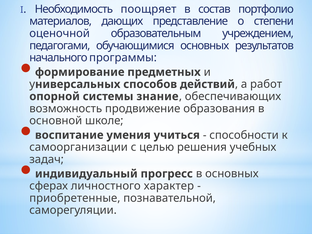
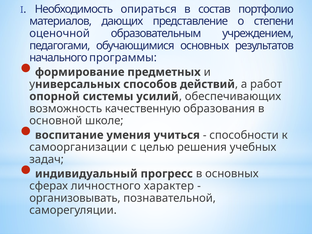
поощряет: поощряет -> опираться (149, 9)
знание: знание -> усилий (157, 96)
продвижение: продвижение -> качественную (143, 109)
приобретенные: приобретенные -> организовывать (75, 198)
